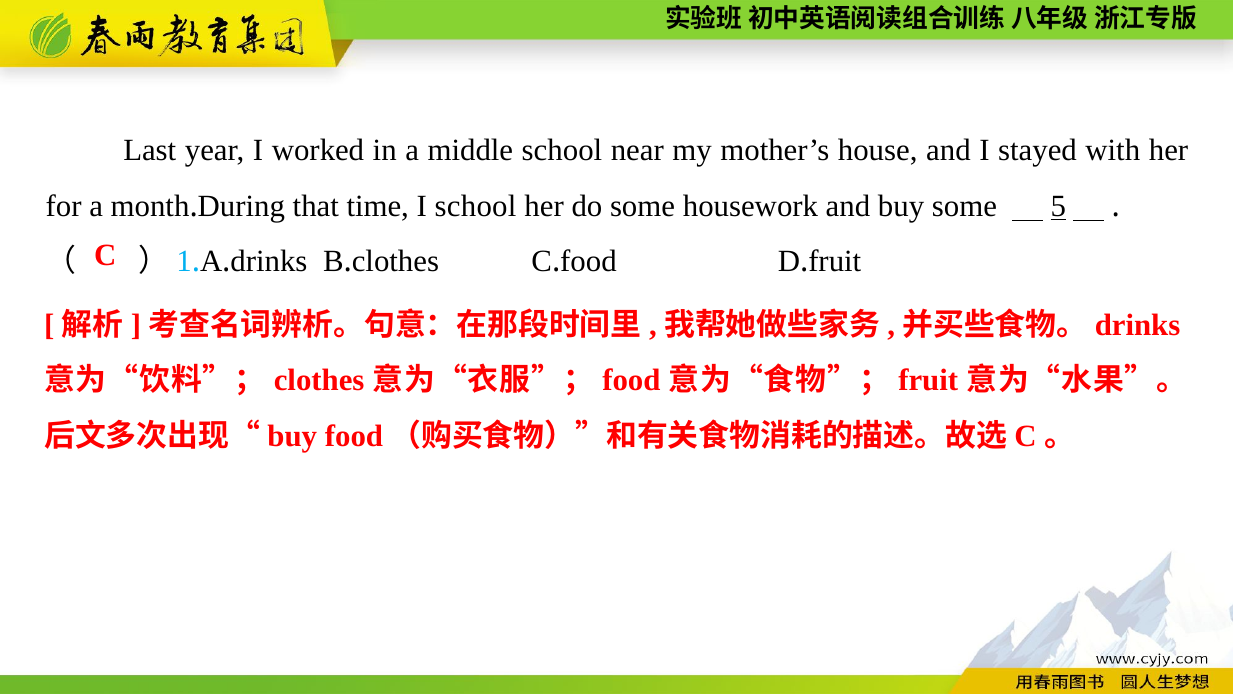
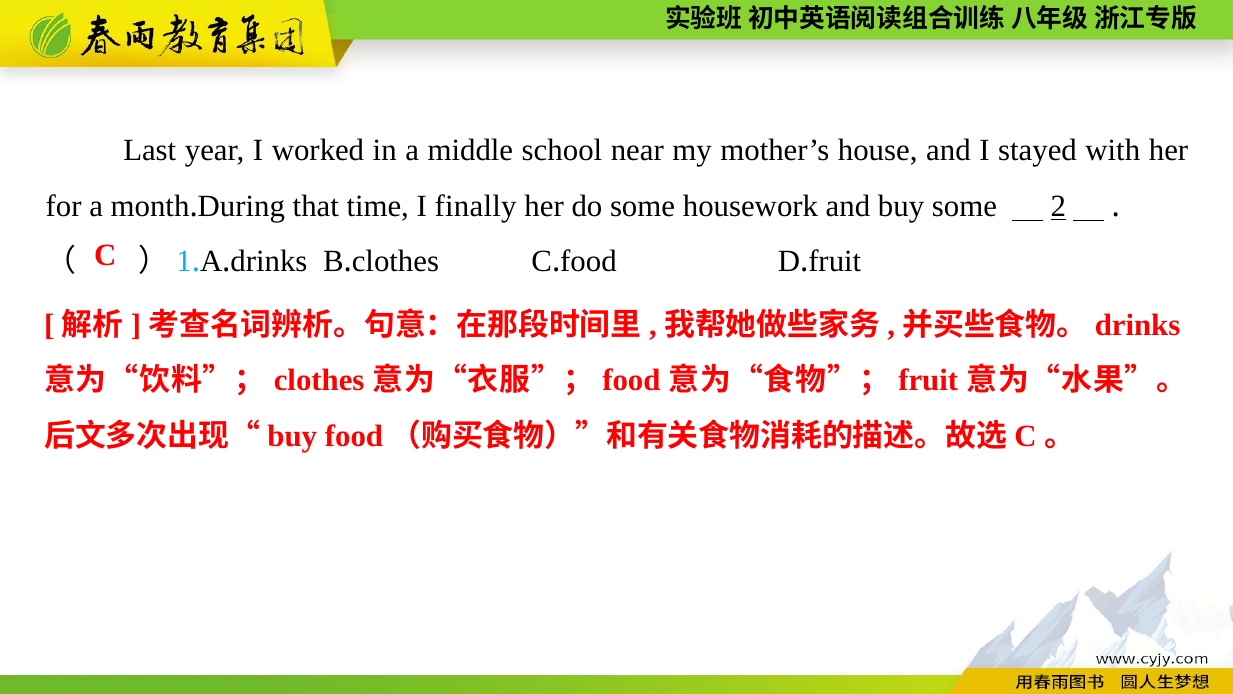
I school: school -> finally (476, 206)
5: 5 -> 2 (1058, 206)
